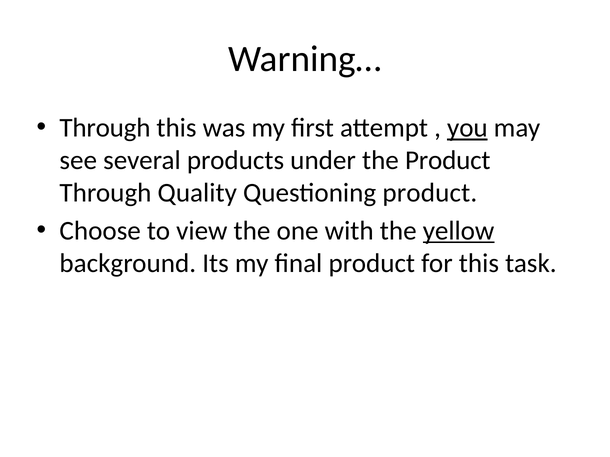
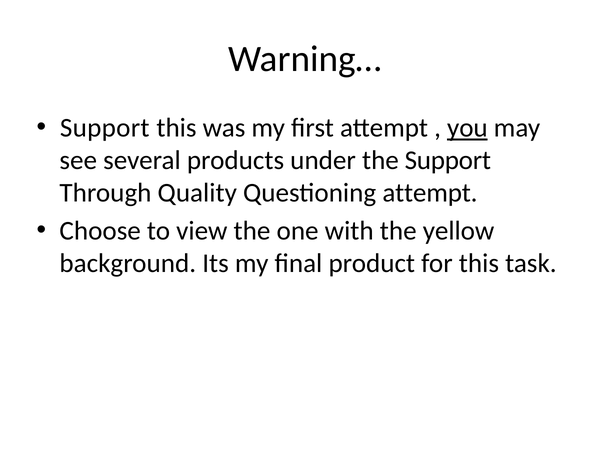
Through: Through -> Support (105, 128)
the Product: Product -> Support (448, 161)
Questioning product: product -> attempt (430, 193)
yellow underline: present -> none (459, 231)
